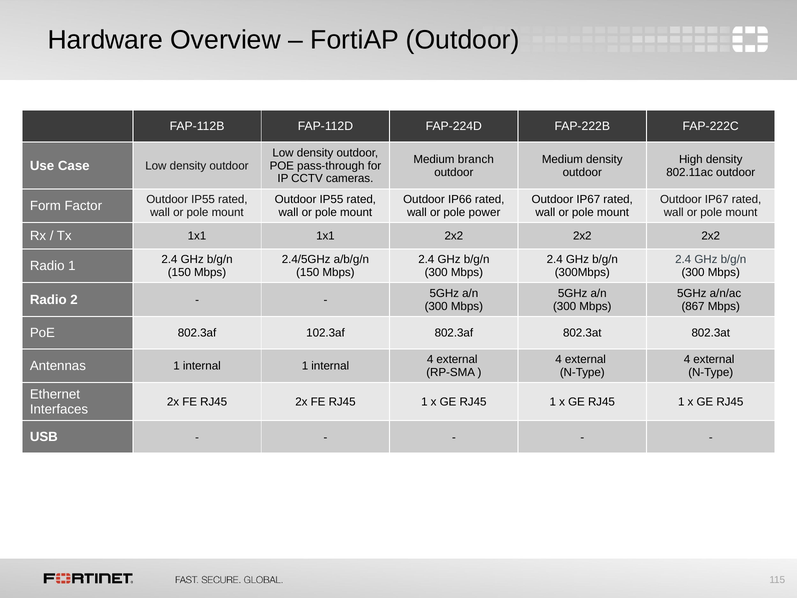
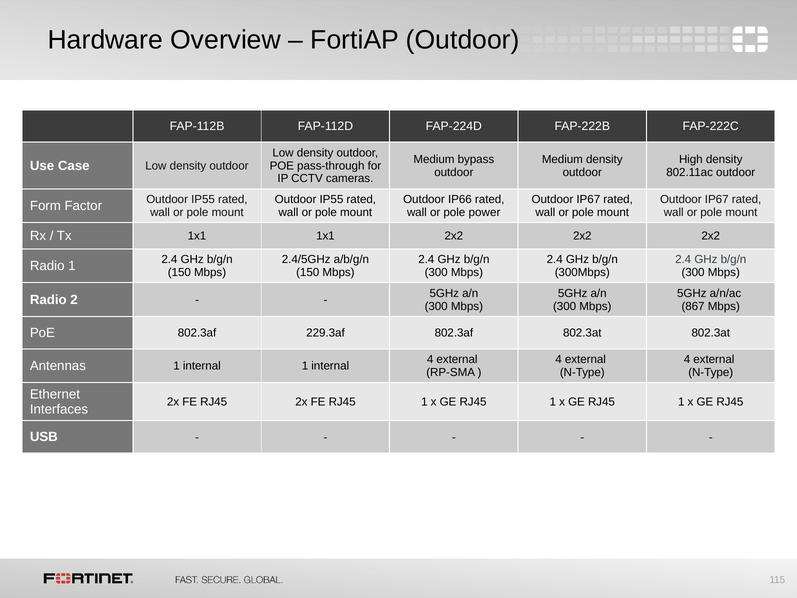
branch: branch -> bypass (476, 159)
102.3af: 102.3af -> 229.3af (325, 333)
